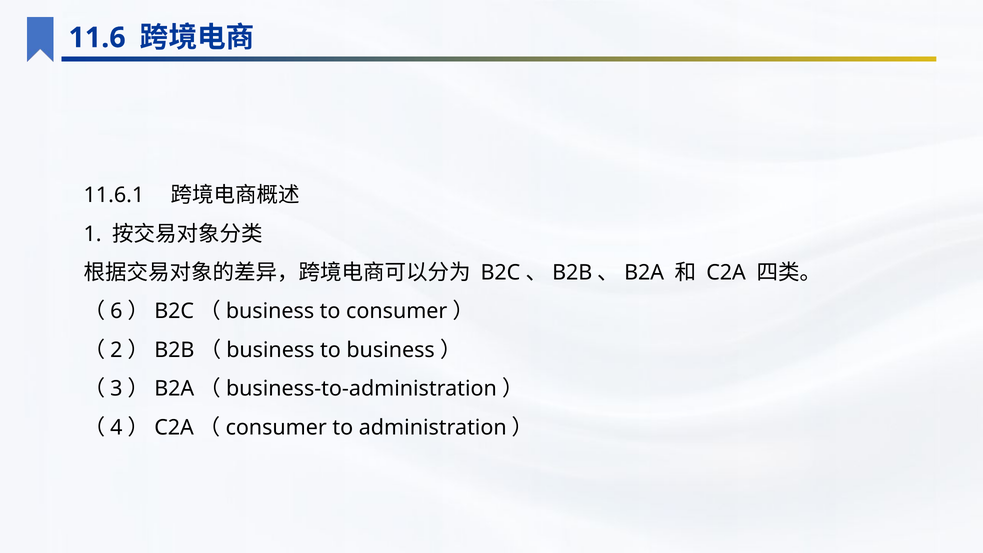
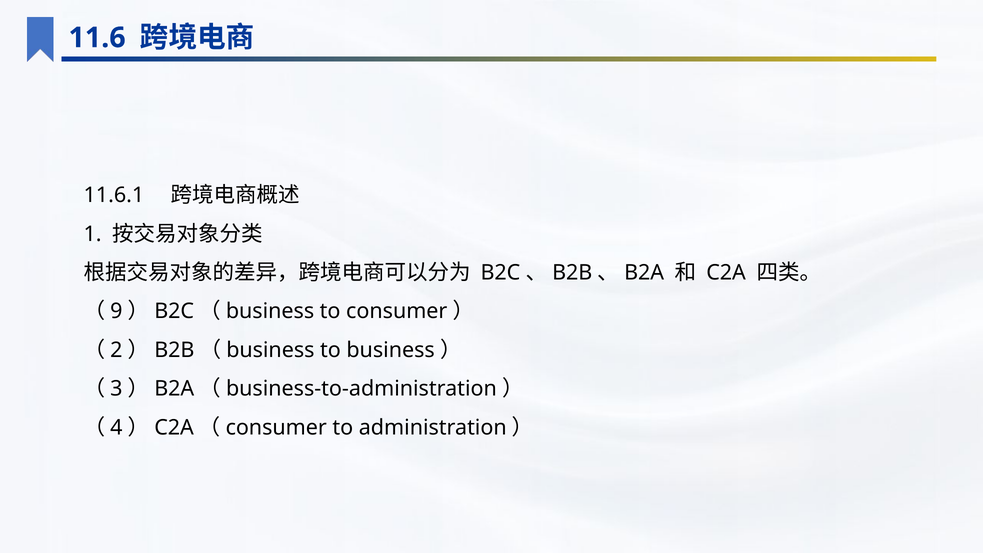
6: 6 -> 9 (116, 311)
